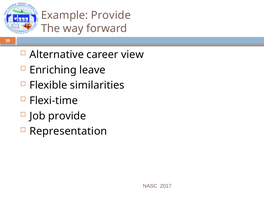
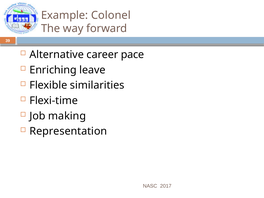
Example Provide: Provide -> Colonel (111, 15)
view: view -> pace (133, 55)
Job provide: provide -> making (67, 116)
